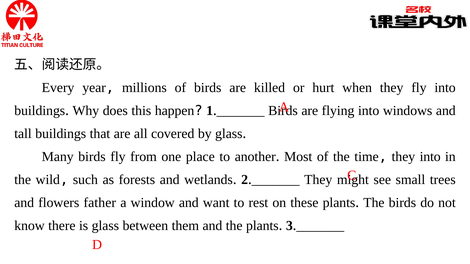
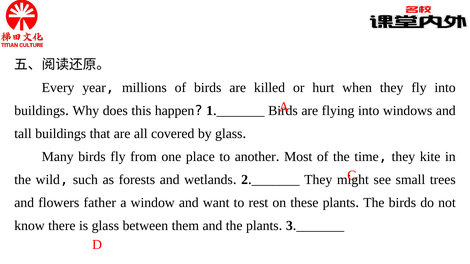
they into: into -> kite (430, 157)
